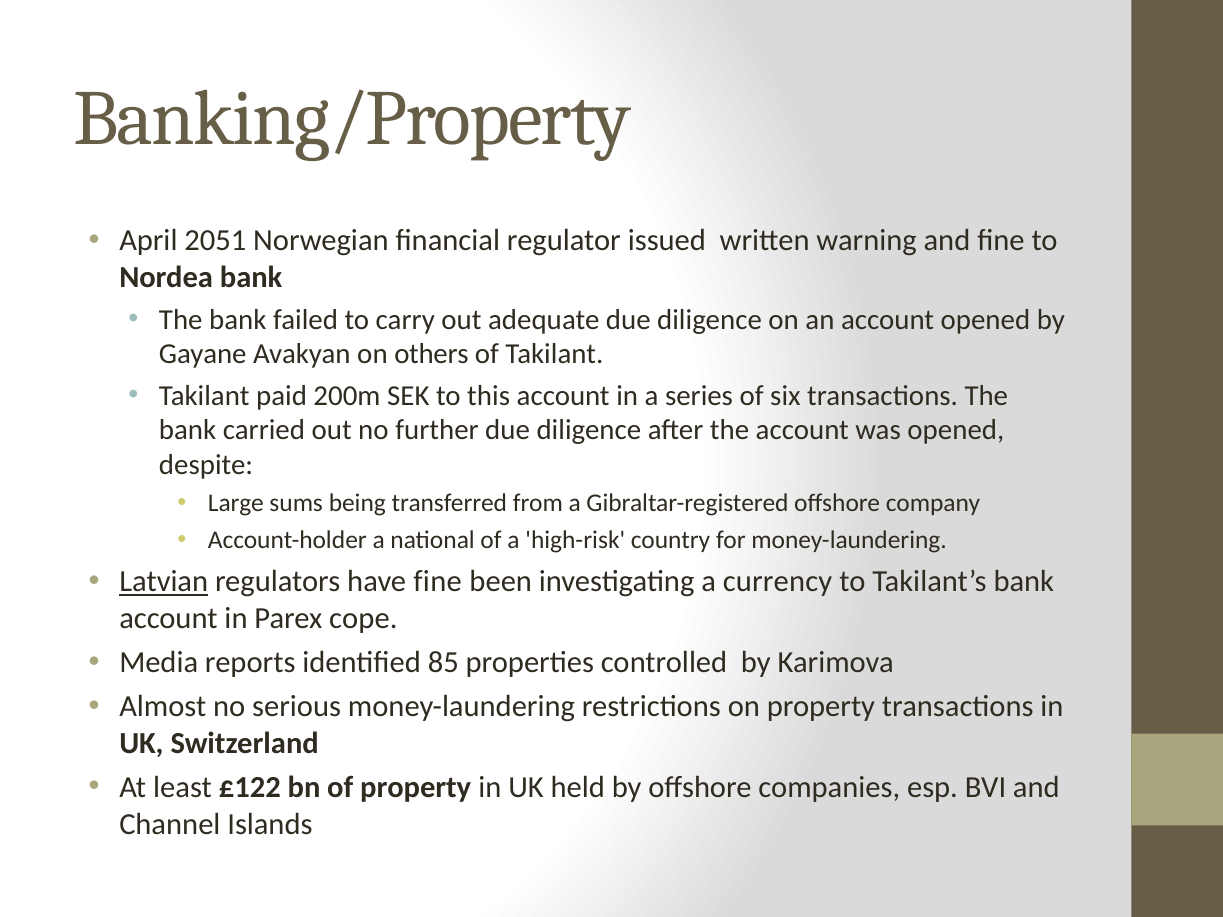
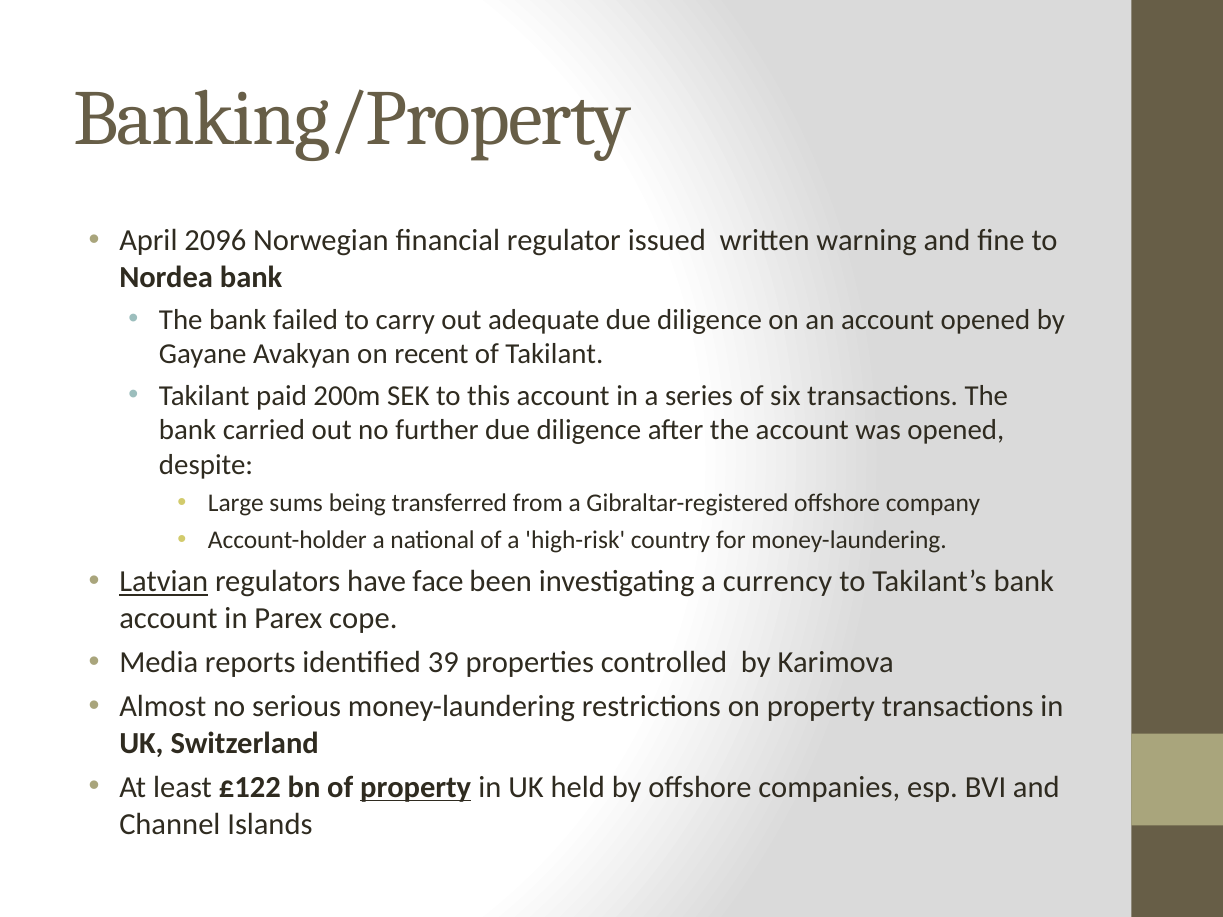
2051: 2051 -> 2096 (215, 241)
others: others -> recent (431, 354)
have fine: fine -> face (438, 582)
85: 85 -> 39 (443, 663)
property underline: none -> present (416, 788)
